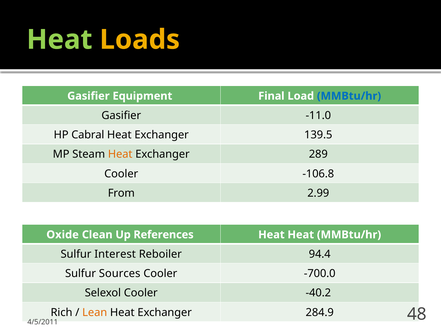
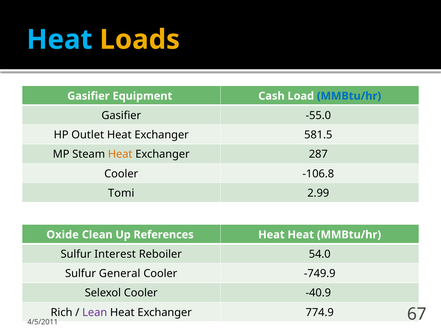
Heat colour: light green -> light blue (59, 40)
Final: Final -> Cash (271, 96)
-11.0: -11.0 -> -55.0 (318, 115)
Cabral: Cabral -> Outlet (88, 135)
139.5: 139.5 -> 581.5 (318, 135)
289: 289 -> 287 (318, 154)
From: From -> Tomi (121, 193)
94.4: 94.4 -> 54.0 (320, 254)
Sources: Sources -> General (120, 273)
-700.0: -700.0 -> -749.9 (320, 273)
-40.2: -40.2 -> -40.9 (318, 293)
Lean colour: orange -> purple (95, 312)
284.9: 284.9 -> 774.9 (320, 312)
48: 48 -> 67 (417, 314)
